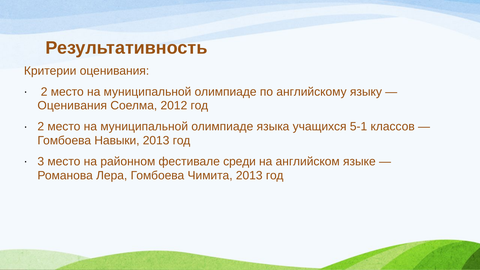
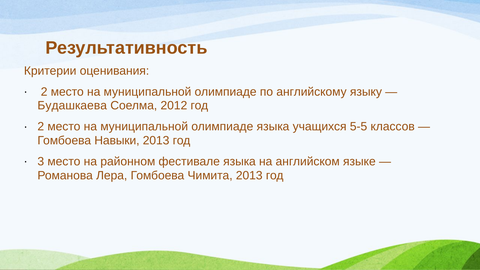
Оценивания: Оценивания -> Будашкаева (72, 106)
5-1: 5-1 -> 5-5 (359, 127)
фестивале среди: среди -> языка (239, 162)
